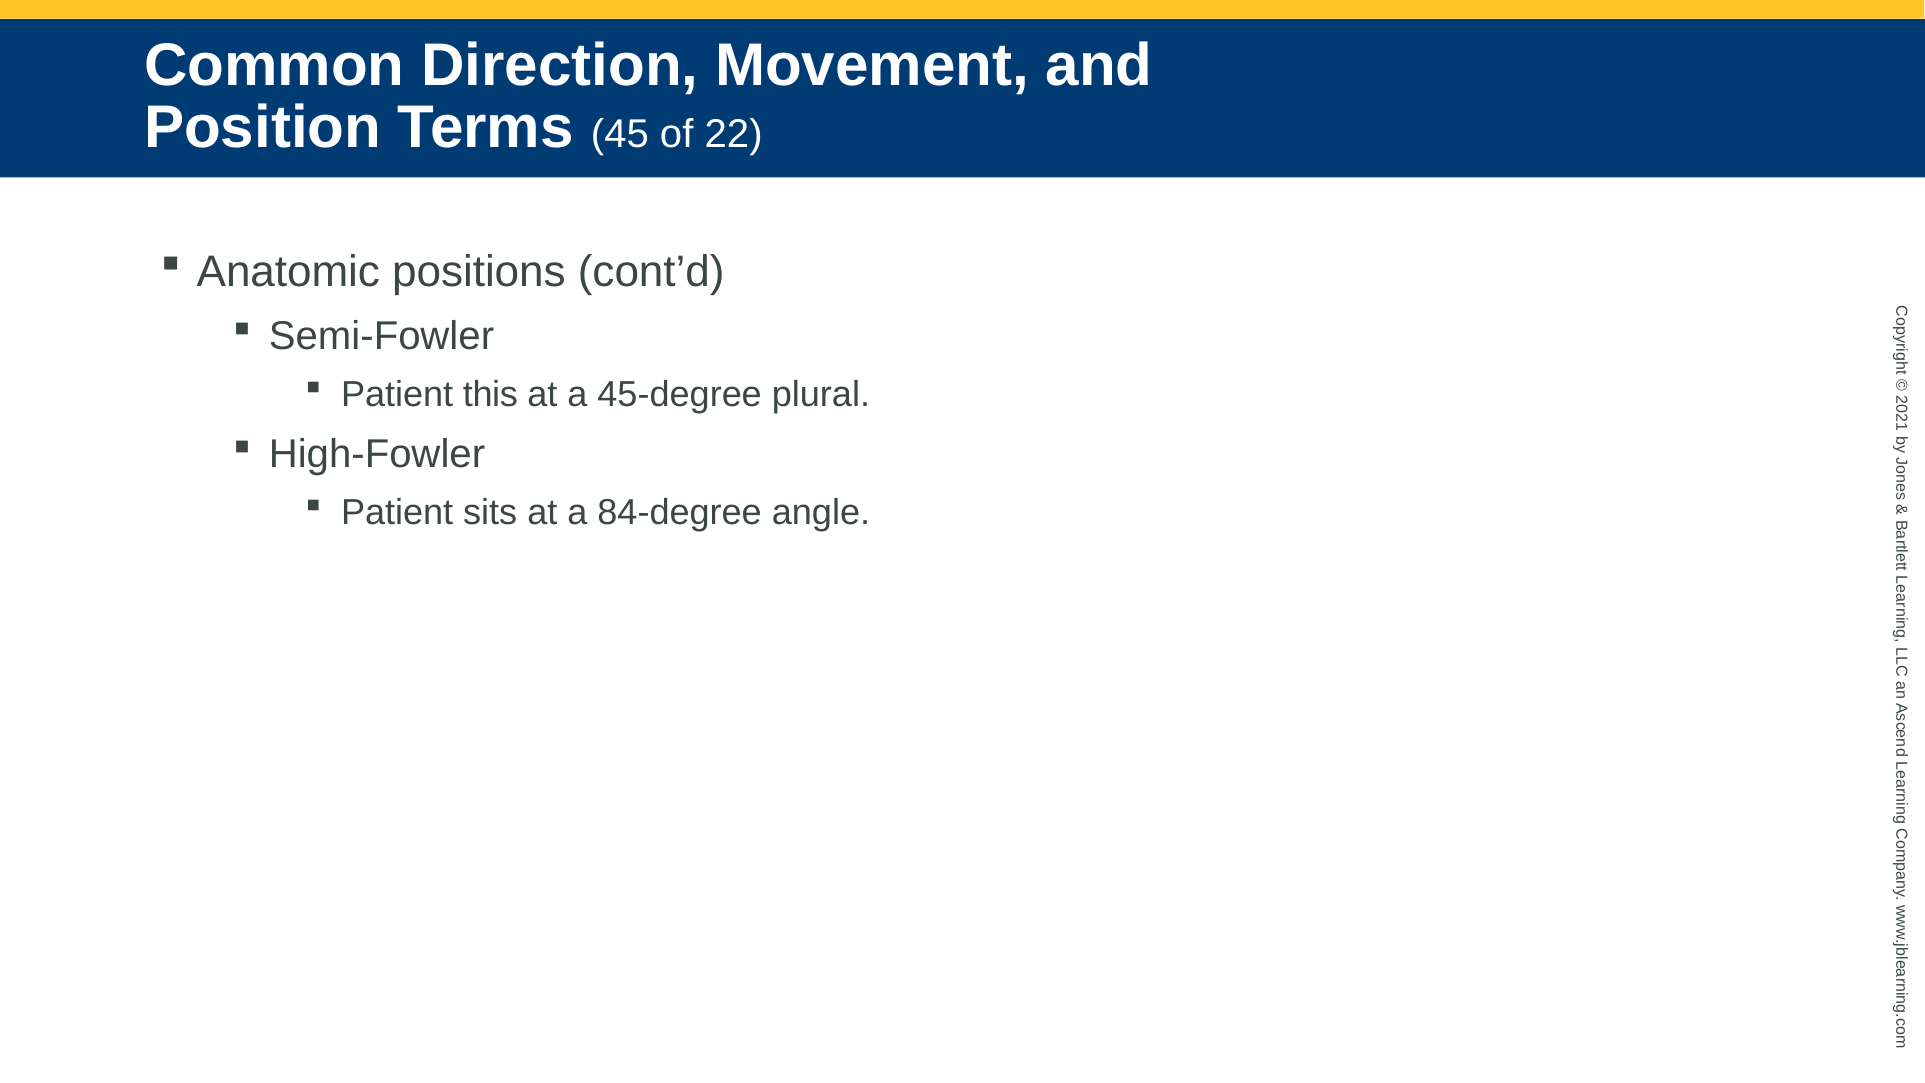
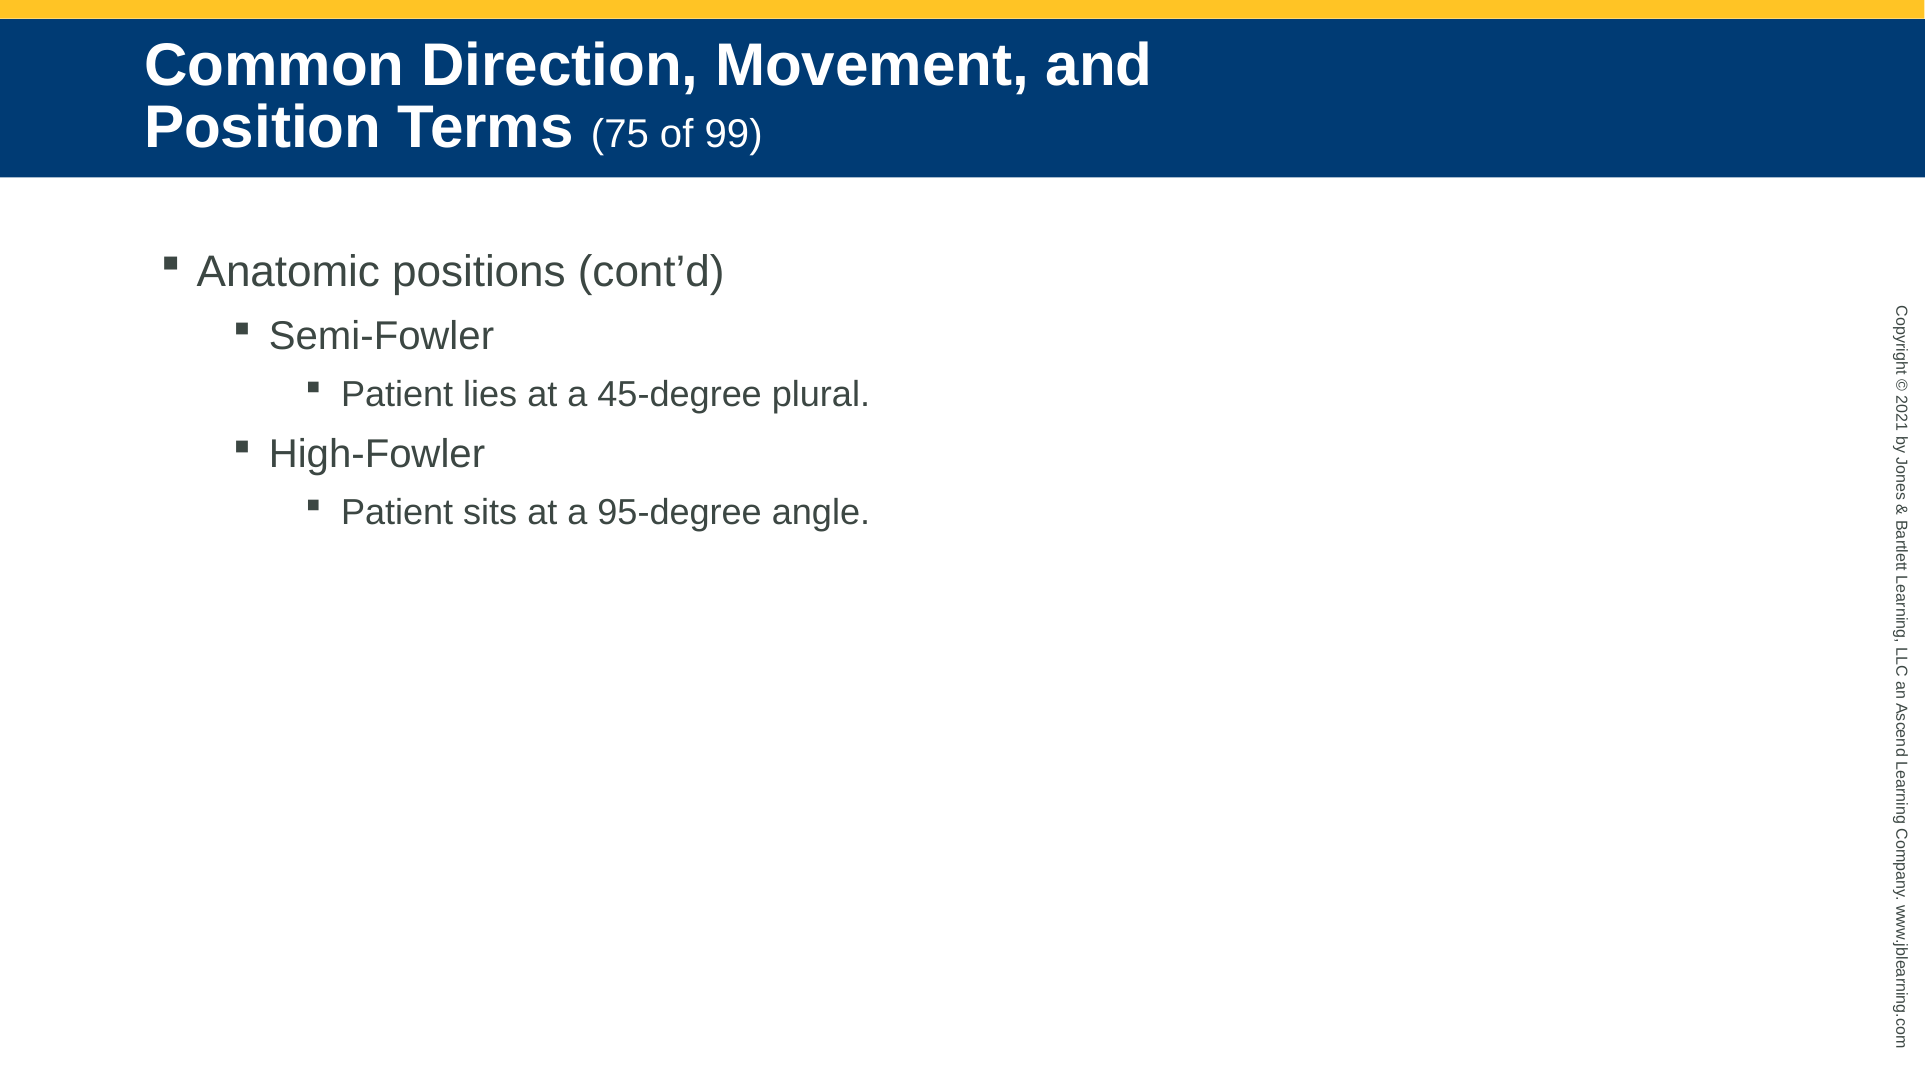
45: 45 -> 75 (620, 134)
22: 22 -> 99 (734, 134)
this: this -> lies (490, 394)
84-degree: 84-degree -> 95-degree (680, 513)
